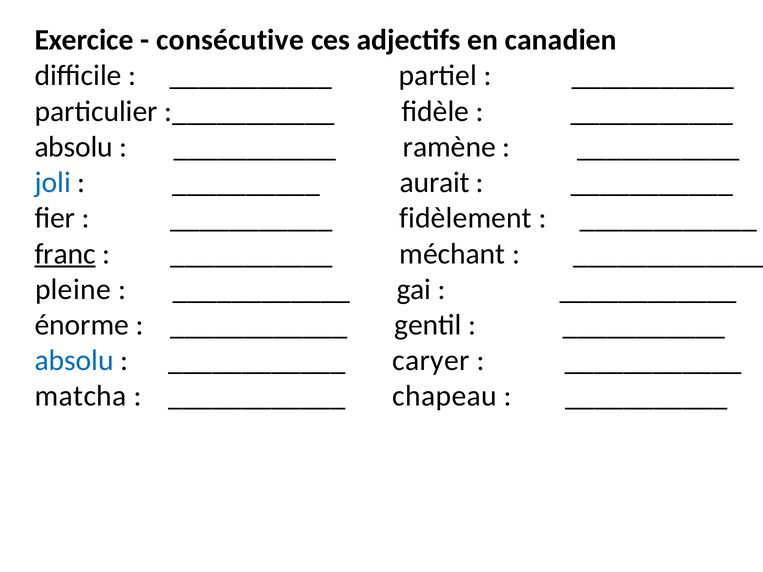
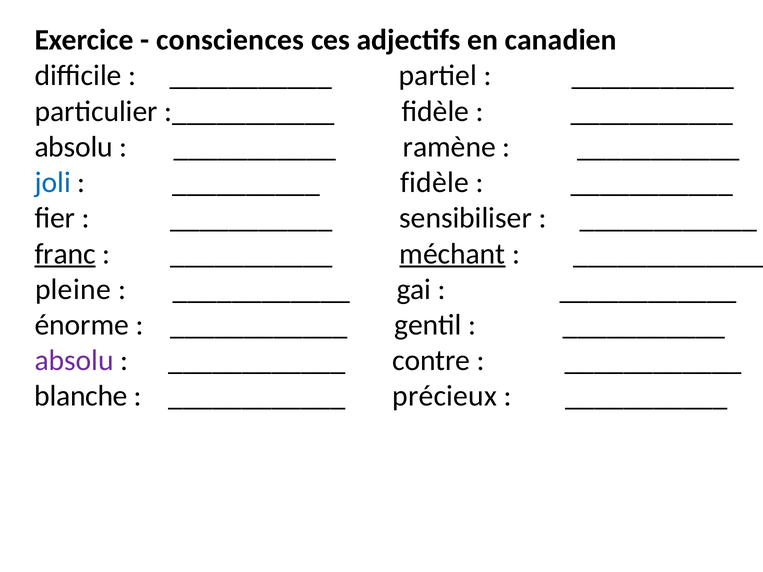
consécutive: consécutive -> consciences (230, 40)
aurait: aurait -> fidèle (434, 183)
fidèlement: fidèlement -> sensibiliser (466, 218)
méchant underline: none -> present (452, 254)
absolu colour: blue -> purple (74, 361)
caryer: caryer -> contre (431, 361)
matcha: matcha -> blanche (81, 396)
chapeau: chapeau -> précieux (445, 396)
